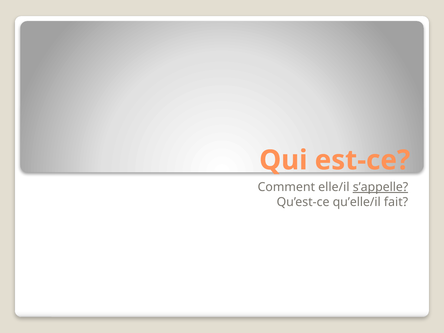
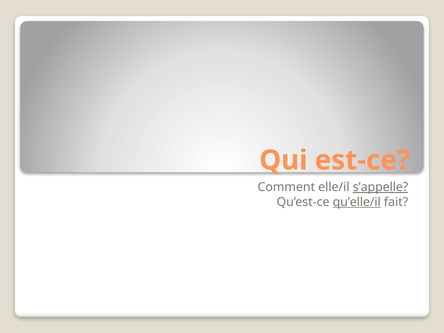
qu’elle/il underline: none -> present (357, 202)
